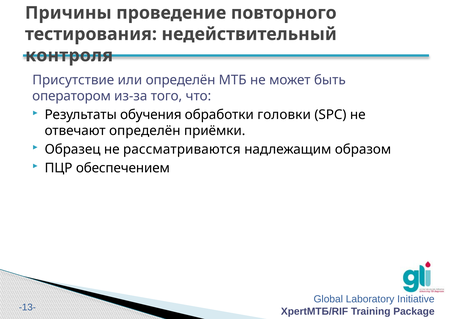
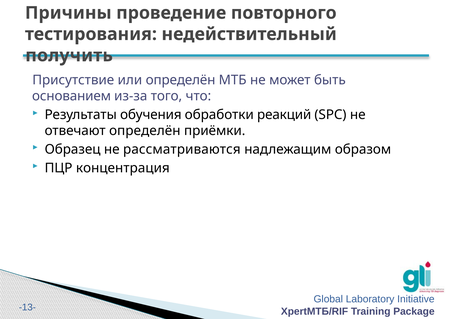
контроля: контроля -> получить (69, 55)
оператором: оператором -> основанием (72, 96)
головки: головки -> реакций (284, 115)
обеспечением: обеспечением -> концентрация (123, 168)
